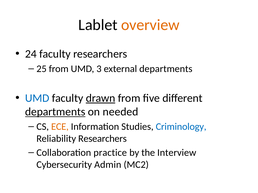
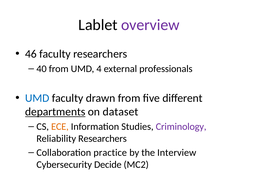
overview colour: orange -> purple (150, 25)
24: 24 -> 46 (31, 54)
25: 25 -> 40 (42, 69)
3: 3 -> 4 (99, 69)
external departments: departments -> professionals (166, 69)
drawn underline: present -> none (101, 98)
needed: needed -> dataset (121, 112)
Criminology colour: blue -> purple (181, 127)
Admin: Admin -> Decide (108, 165)
